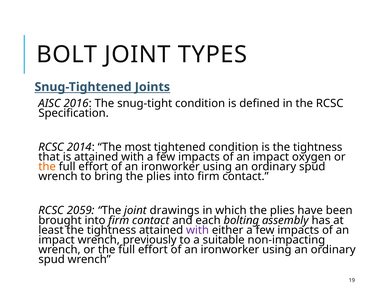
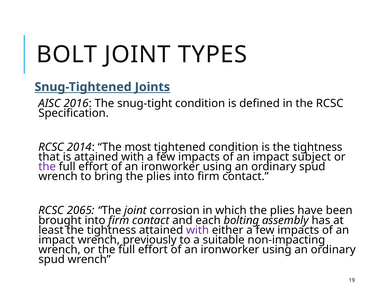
oxygen: oxygen -> subject (311, 157)
the colour: orange -> purple (47, 167)
2059: 2059 -> 2065 (81, 210)
drawings: drawings -> corrosion (175, 210)
